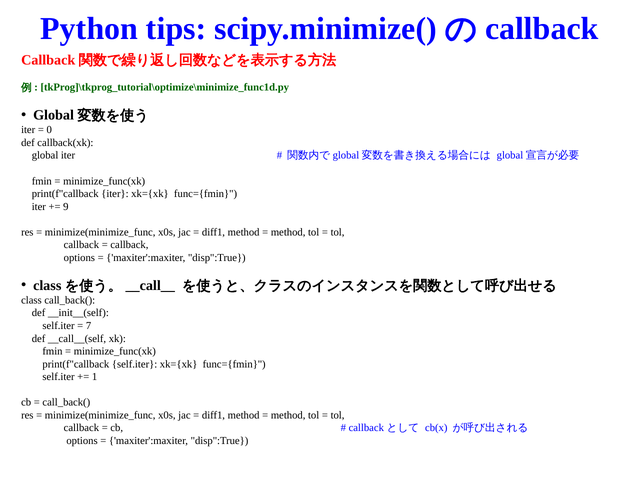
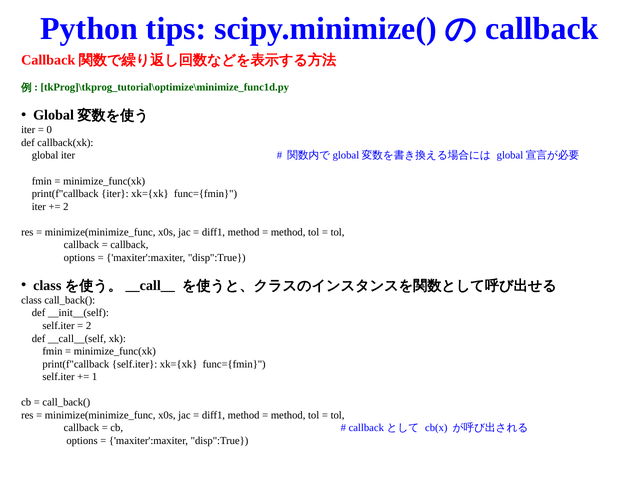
9: 9 -> 2 (66, 207)
7: 7 -> 2 (89, 326)
